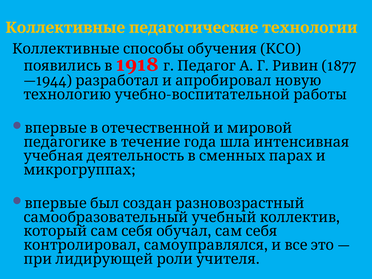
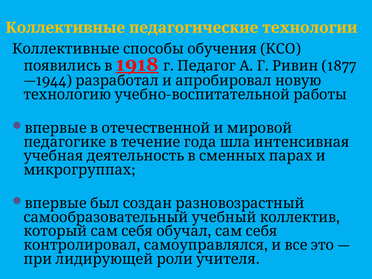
1918 underline: none -> present (137, 65)
